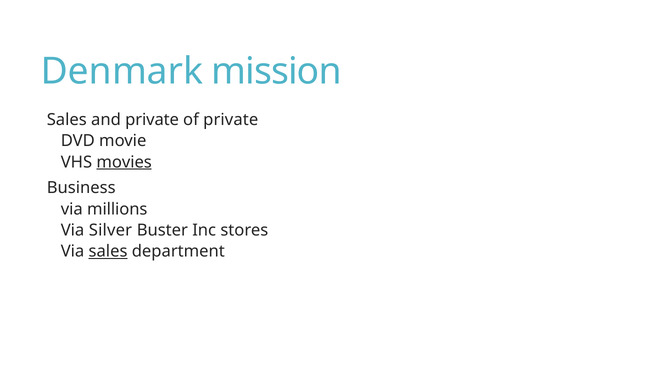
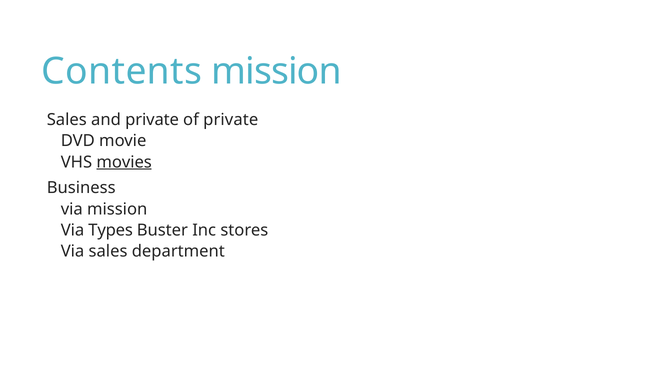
Denmark: Denmark -> Contents (122, 71)
via millions: millions -> mission (117, 209)
Silver: Silver -> Types (111, 230)
sales underline: present -> none (108, 252)
